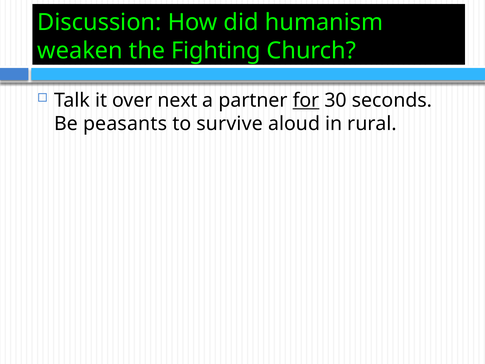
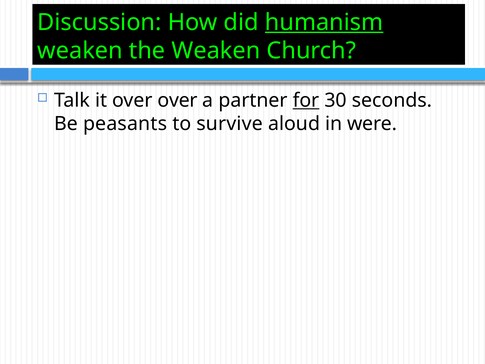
humanism underline: none -> present (324, 22)
the Fighting: Fighting -> Weaken (216, 51)
over next: next -> over (178, 100)
rural: rural -> were (372, 124)
